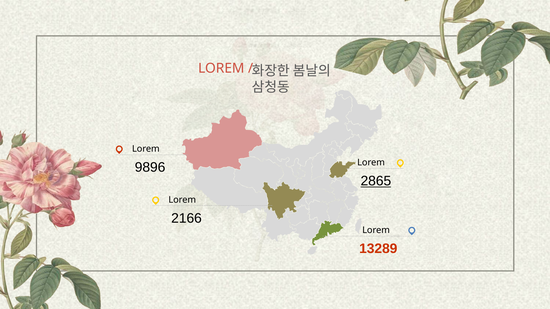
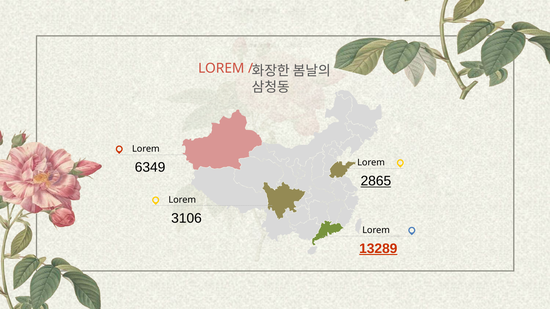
9896: 9896 -> 6349 (150, 168)
2166: 2166 -> 3106 (187, 219)
13289 underline: none -> present (378, 249)
